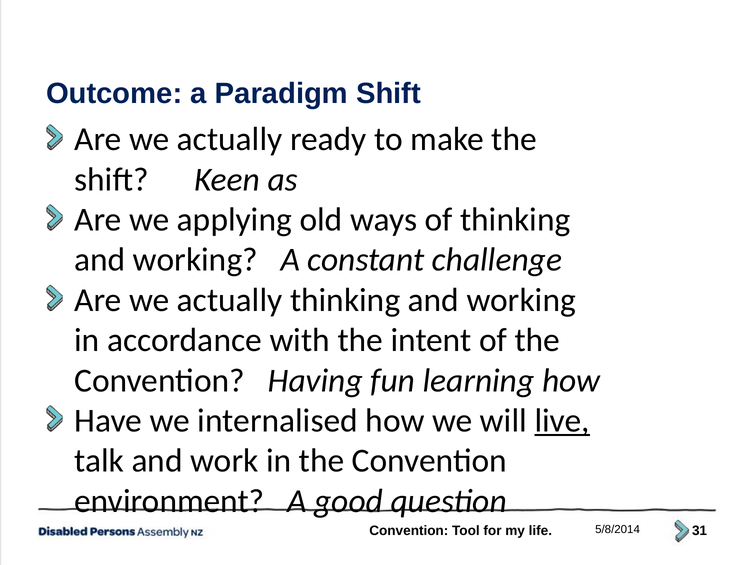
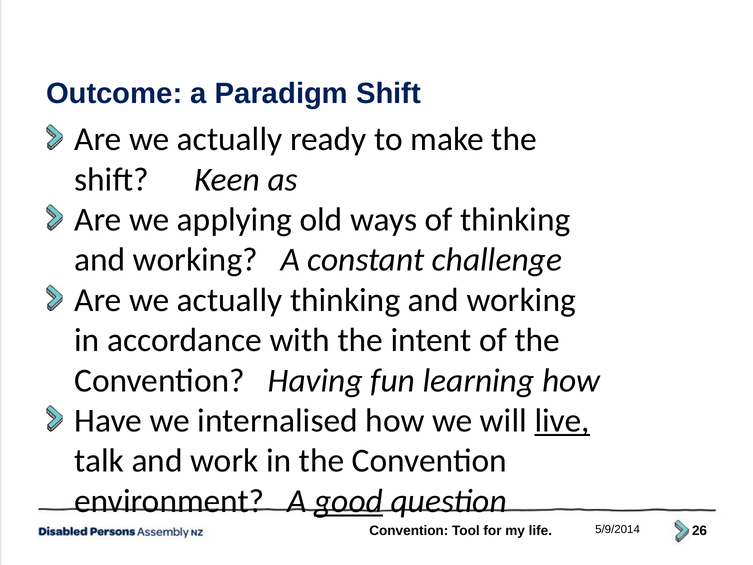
good underline: none -> present (349, 501)
5/8/2014: 5/8/2014 -> 5/9/2014 (618, 529)
31: 31 -> 26 (700, 531)
